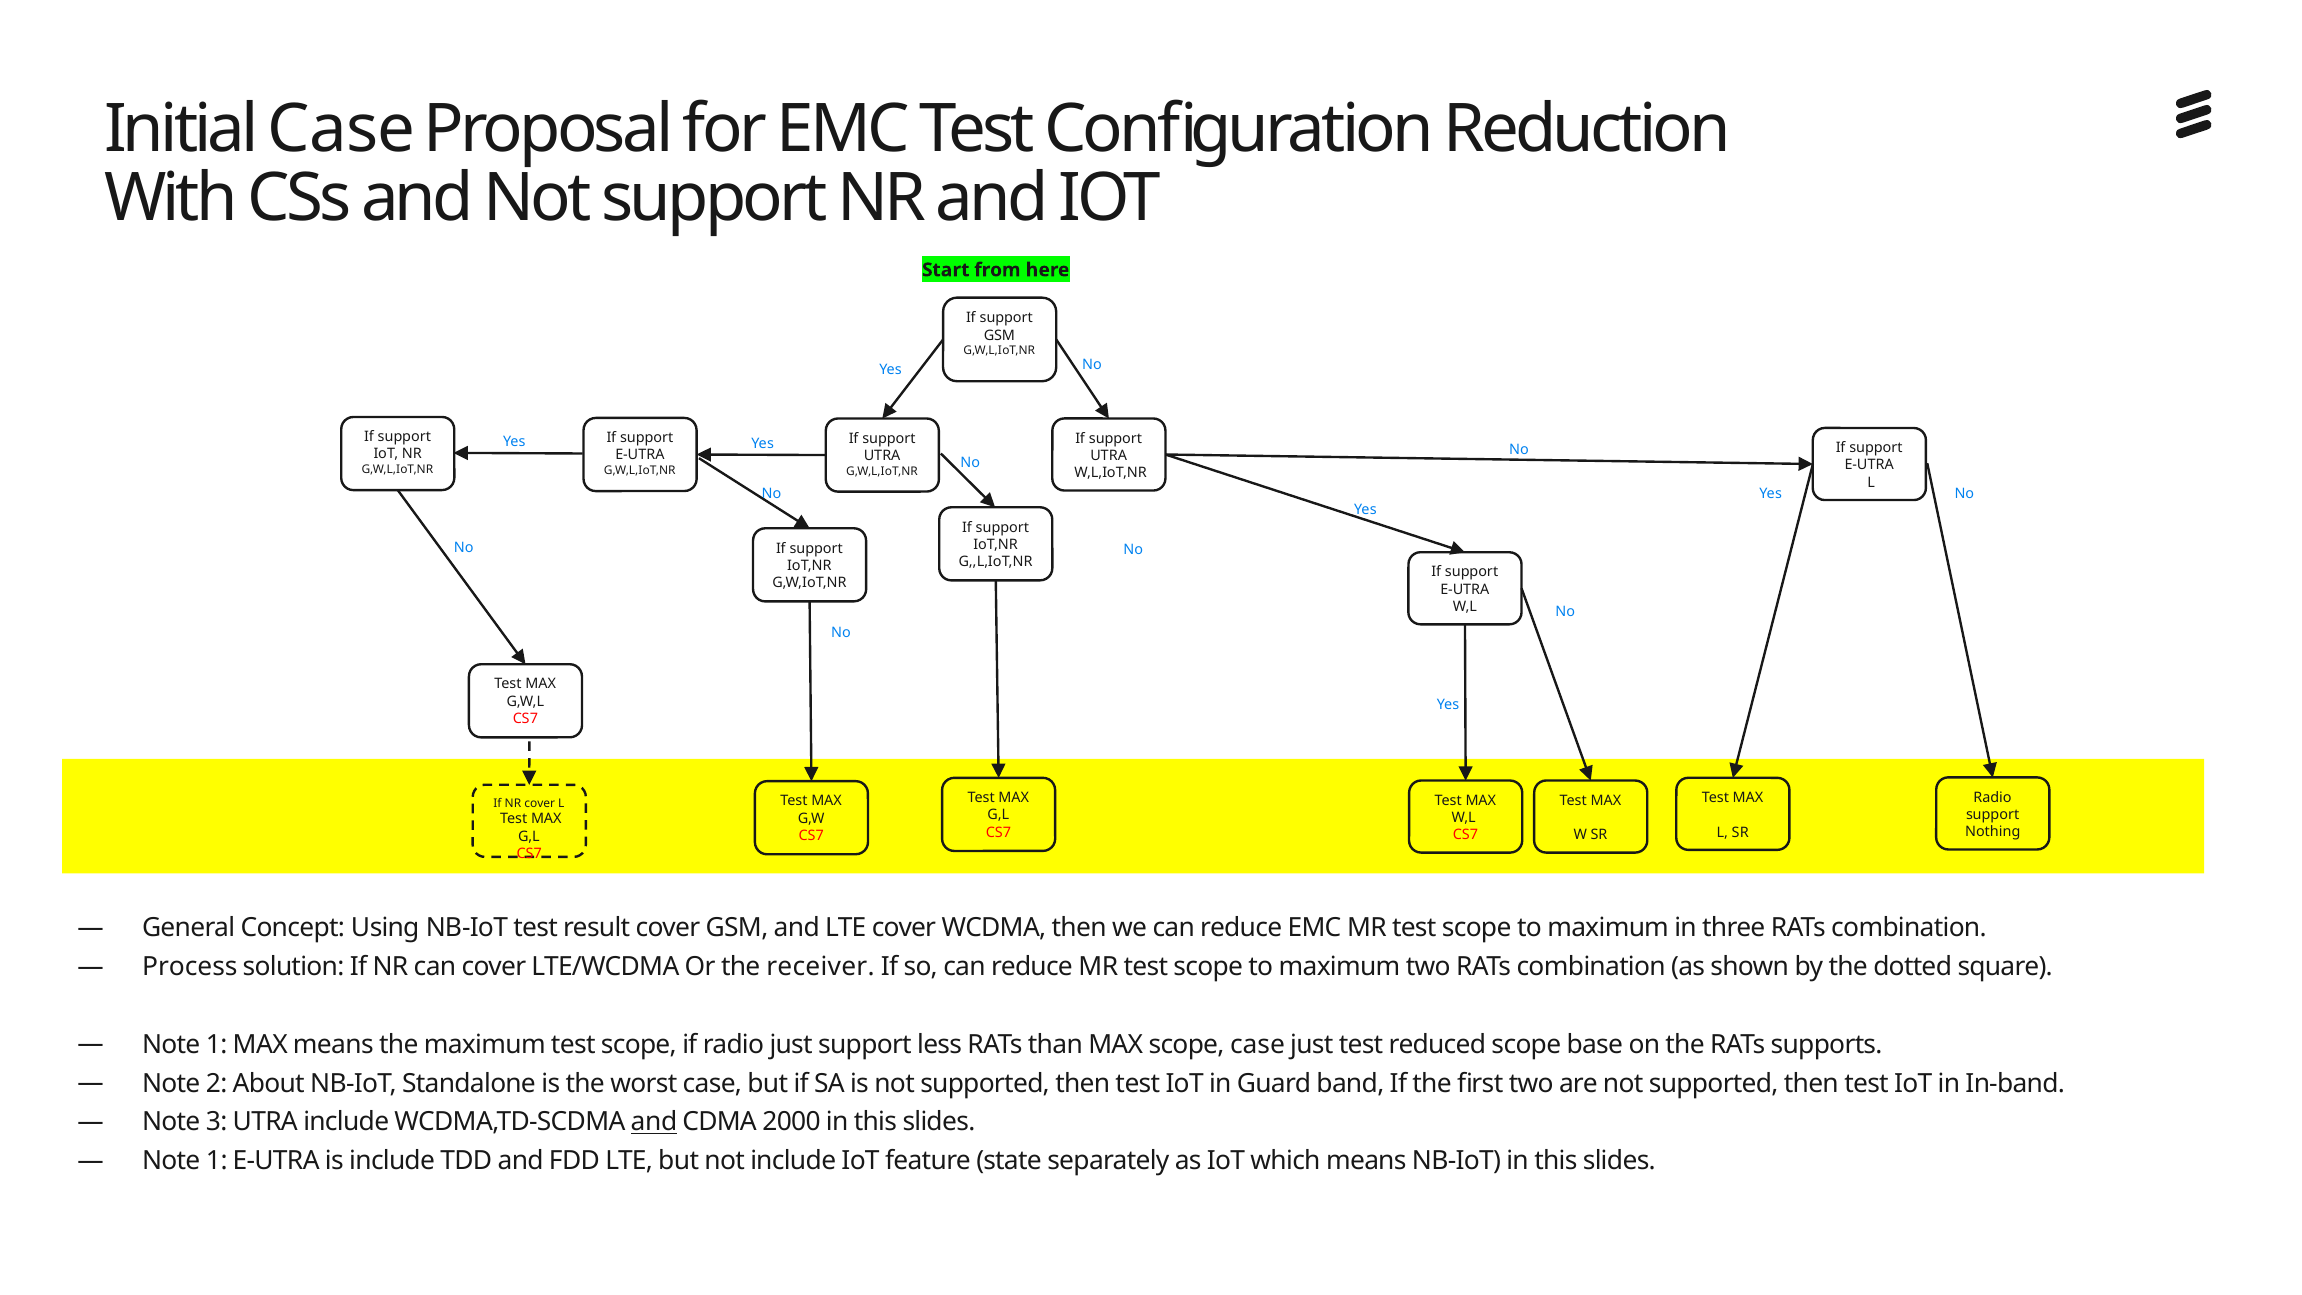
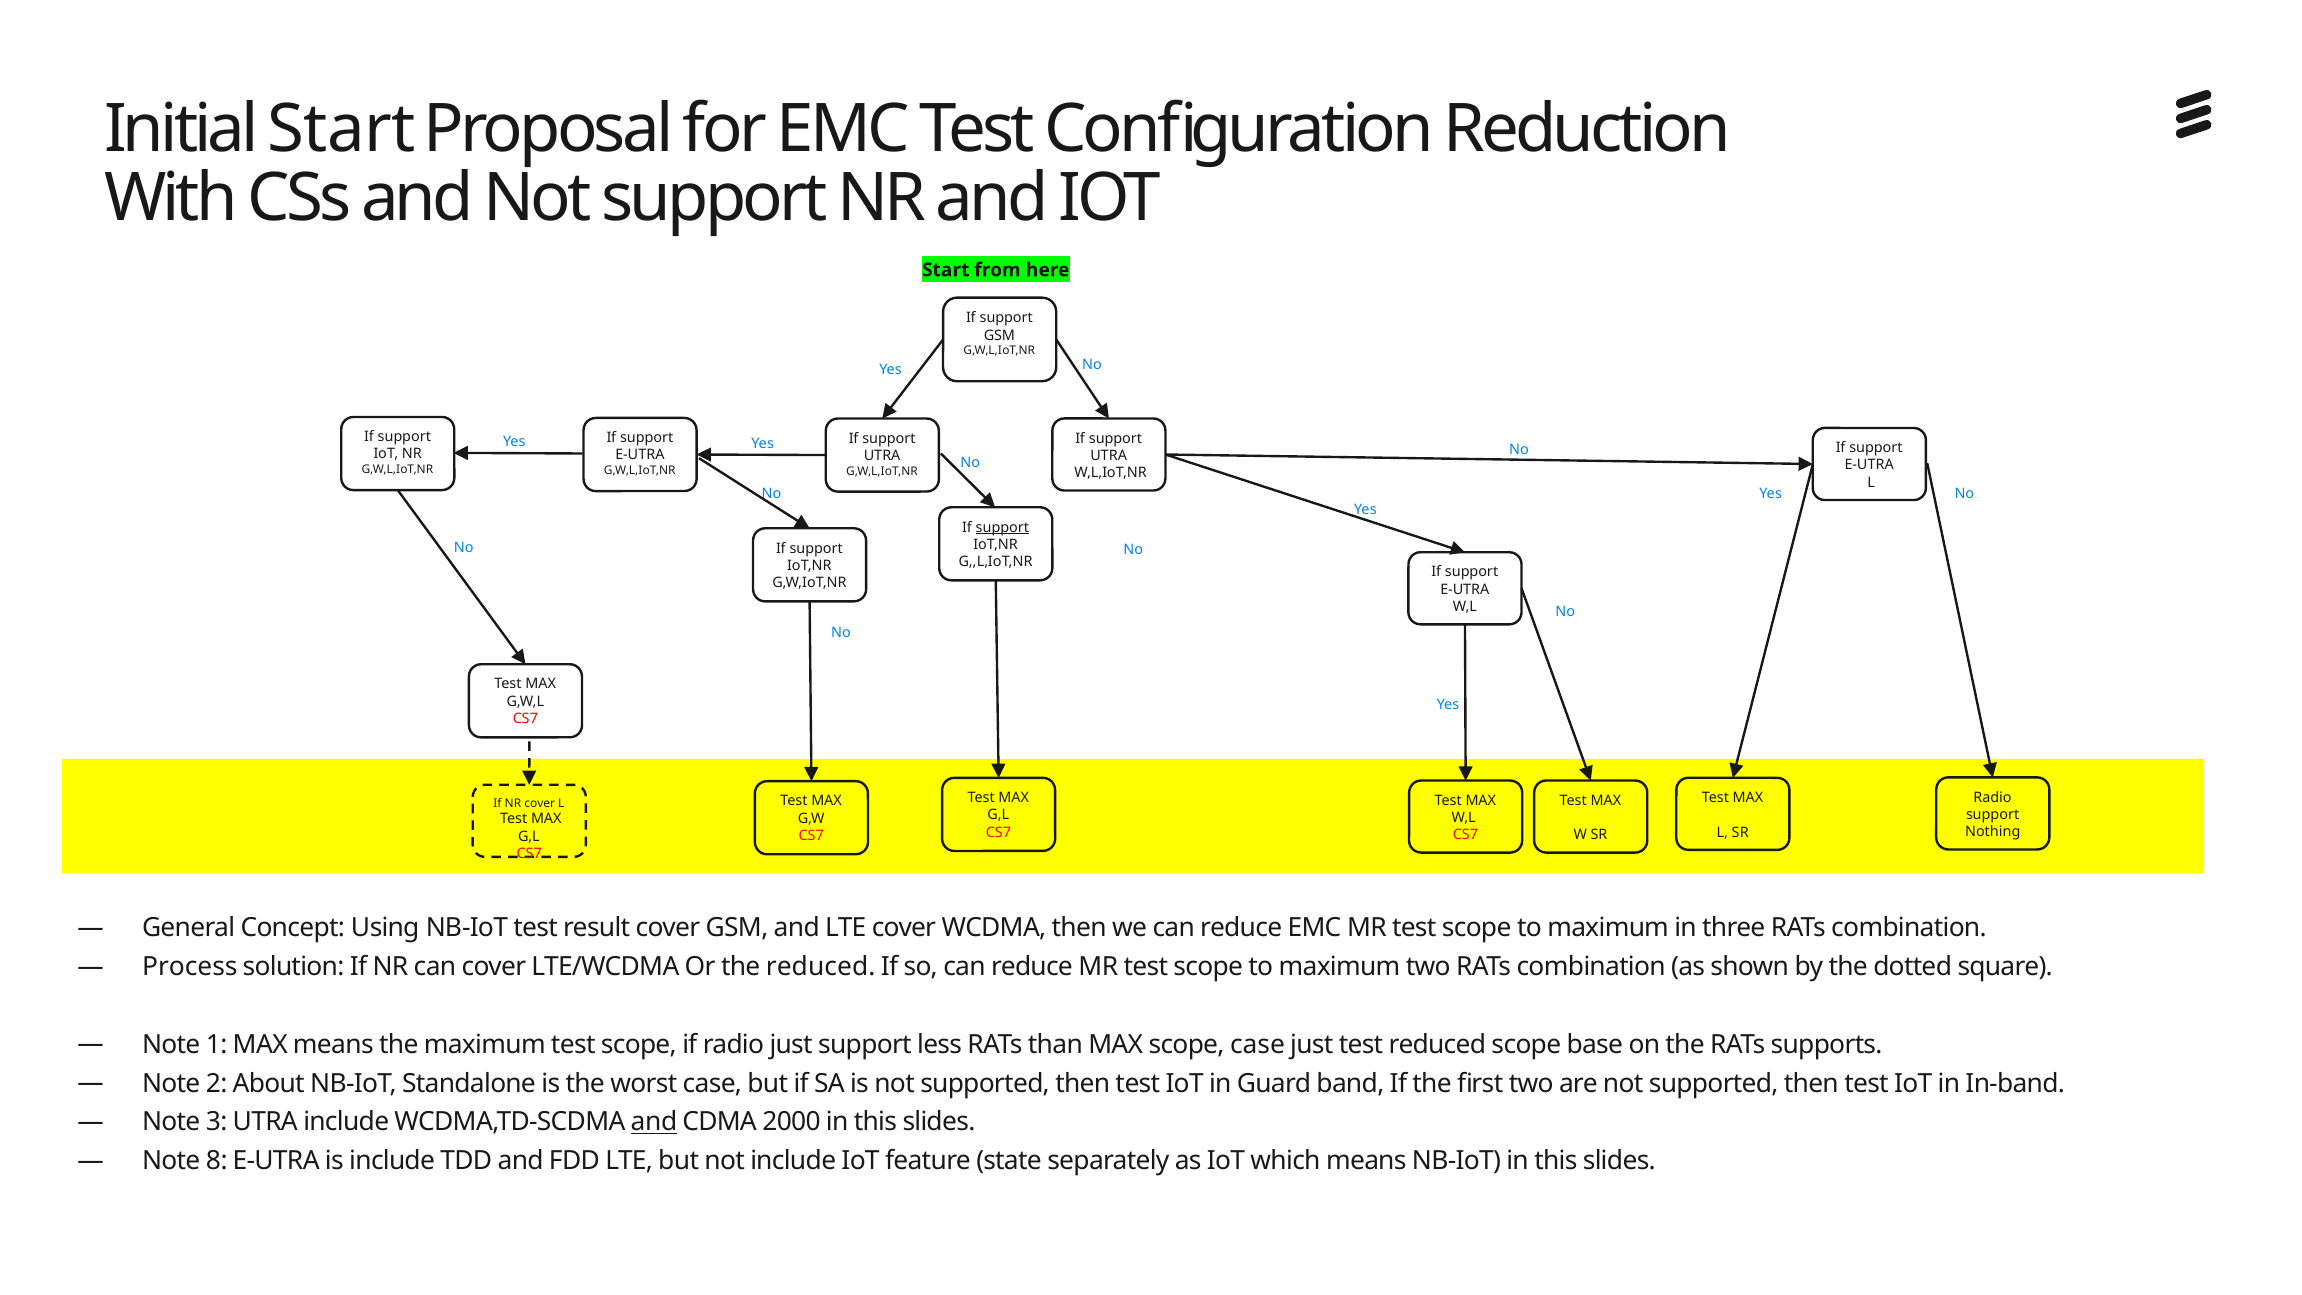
Initial Case: Case -> Start (342, 129)
support underline: none -> present (1002, 527)
the receiver: receiver -> reduced (821, 967)
1: 1 -> 8 (217, 1161)
